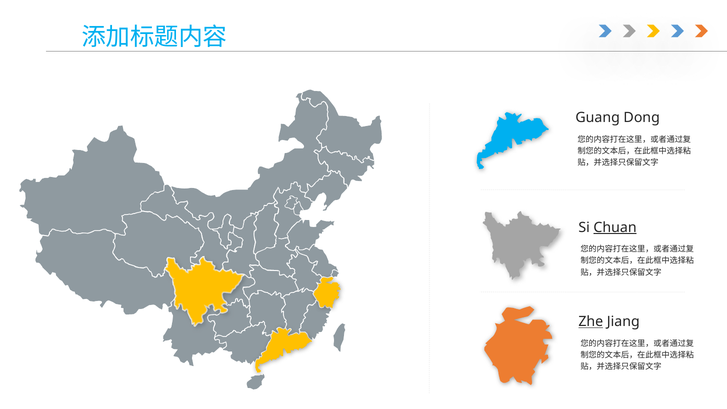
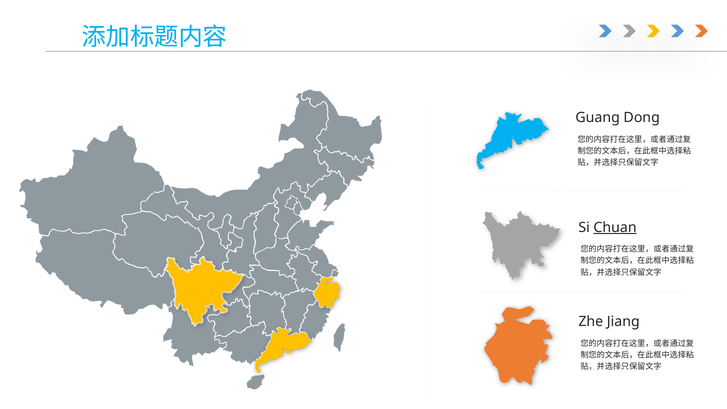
Zhe underline: present -> none (591, 322)
